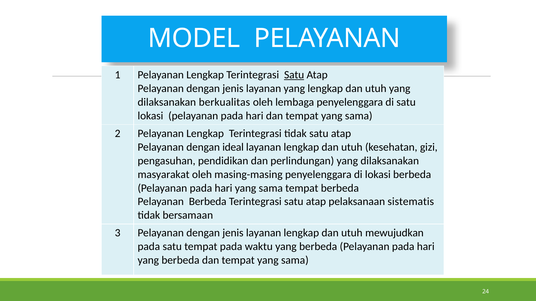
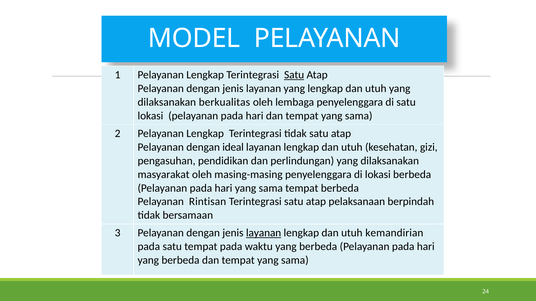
Pelayanan Berbeda: Berbeda -> Rintisan (208, 202)
sistematis: sistematis -> berpindah (411, 202)
layanan underline: none -> present (264, 233)
mewujudkan: mewujudkan -> kemandirian (394, 233)
